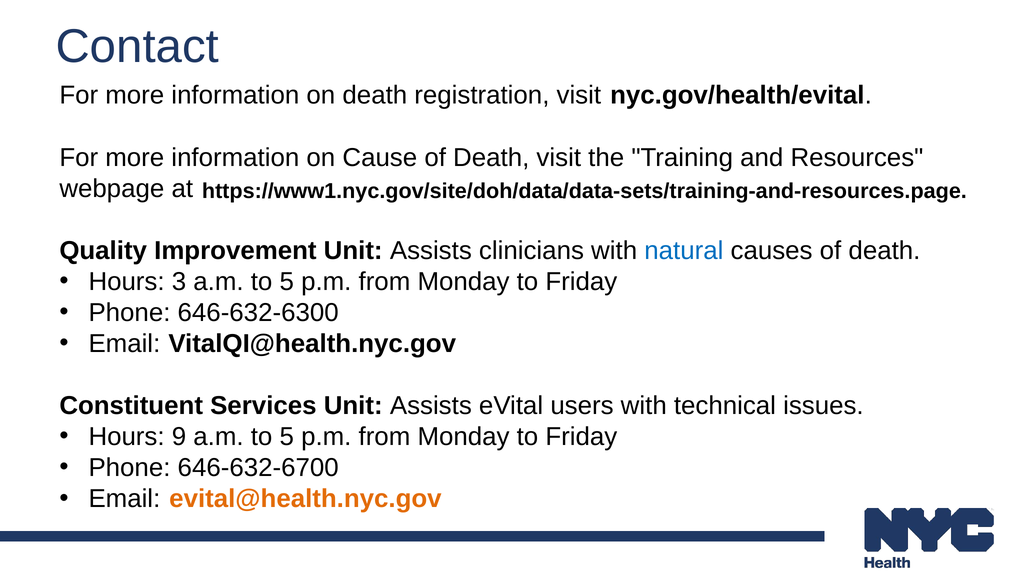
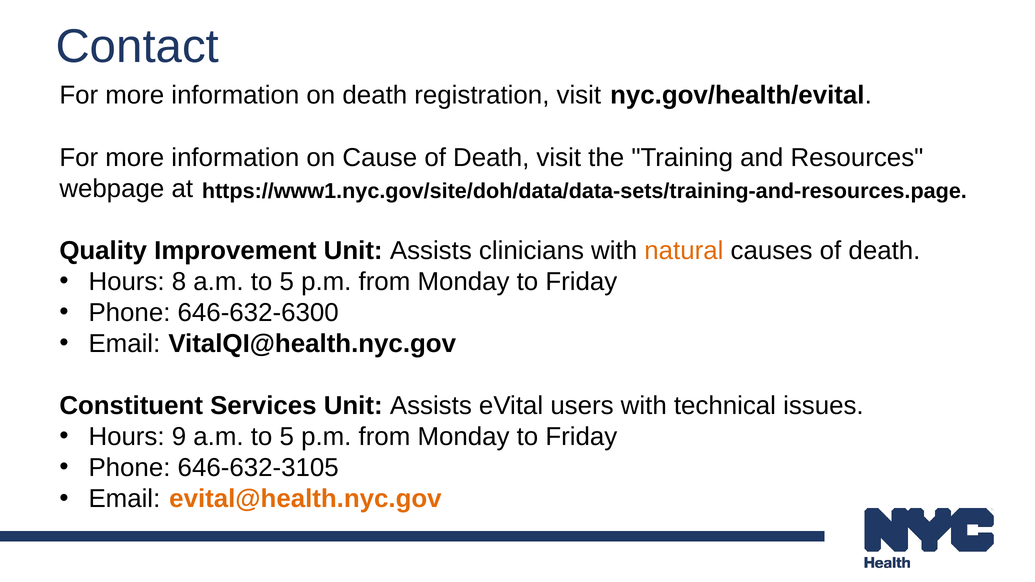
natural colour: blue -> orange (684, 251)
3: 3 -> 8 (179, 282)
646-632-6700: 646-632-6700 -> 646-632-3105 (258, 468)
